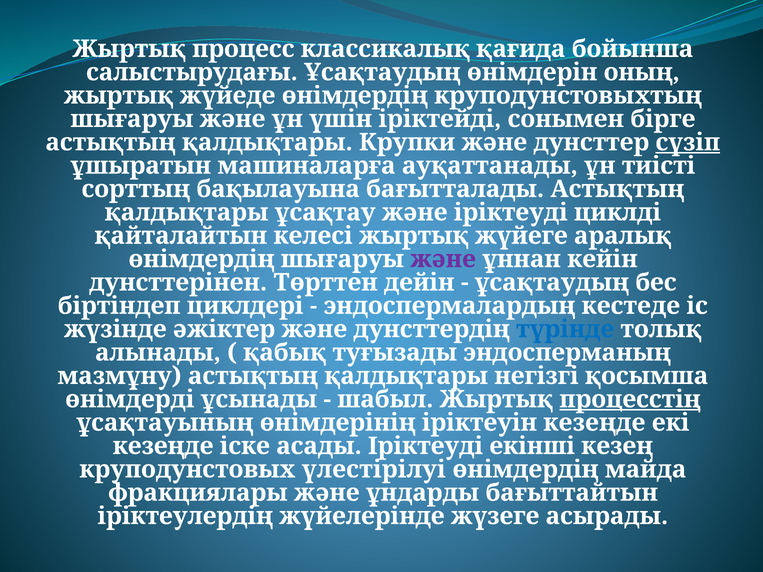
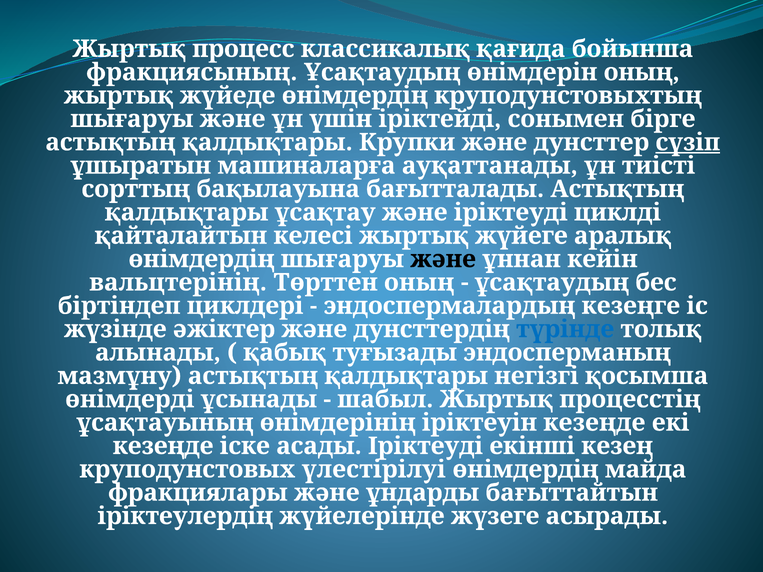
салыстырудағы: салыстырудағы -> фракциясының (192, 72)
және colour: purple -> black (443, 259)
дунсттерiнен: дунсттерiнен -> вальцтерiнің (178, 283)
Төрттен дейiн: дейiн -> оның (419, 283)
кестеде: кестеде -> кезеңге (631, 306)
процесстiң underline: present -> none (630, 399)
